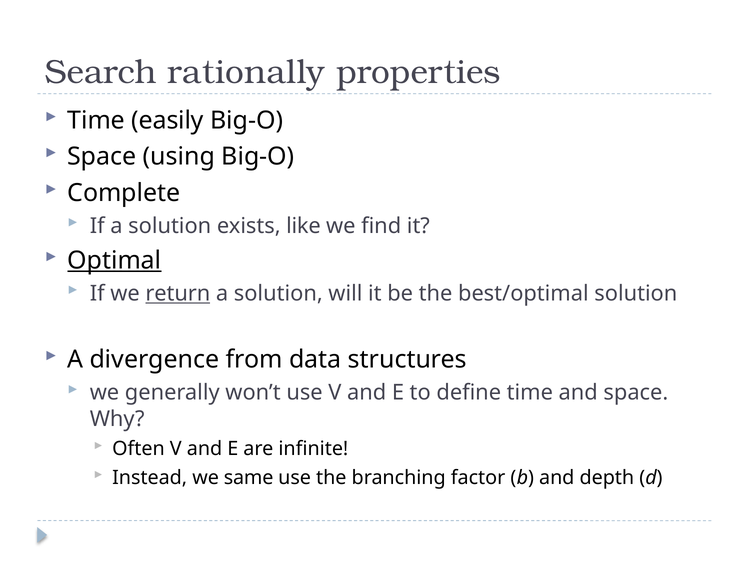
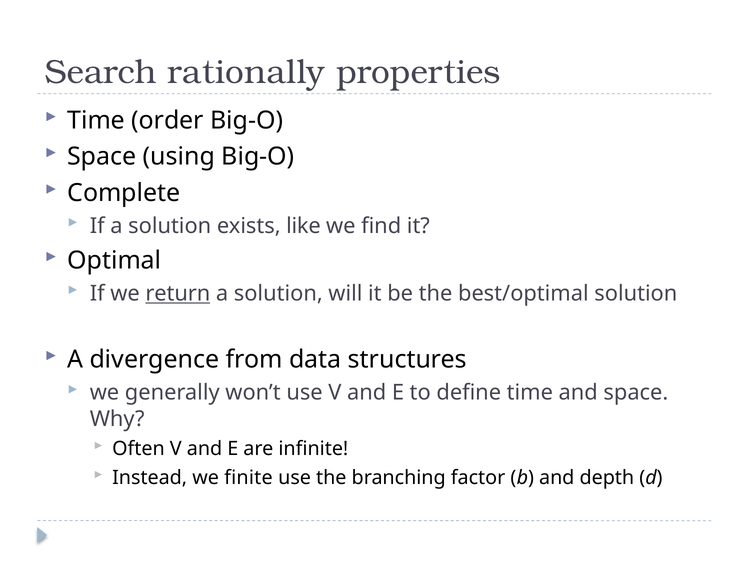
easily: easily -> order (168, 120)
Optimal underline: present -> none (114, 260)
same: same -> finite (248, 478)
